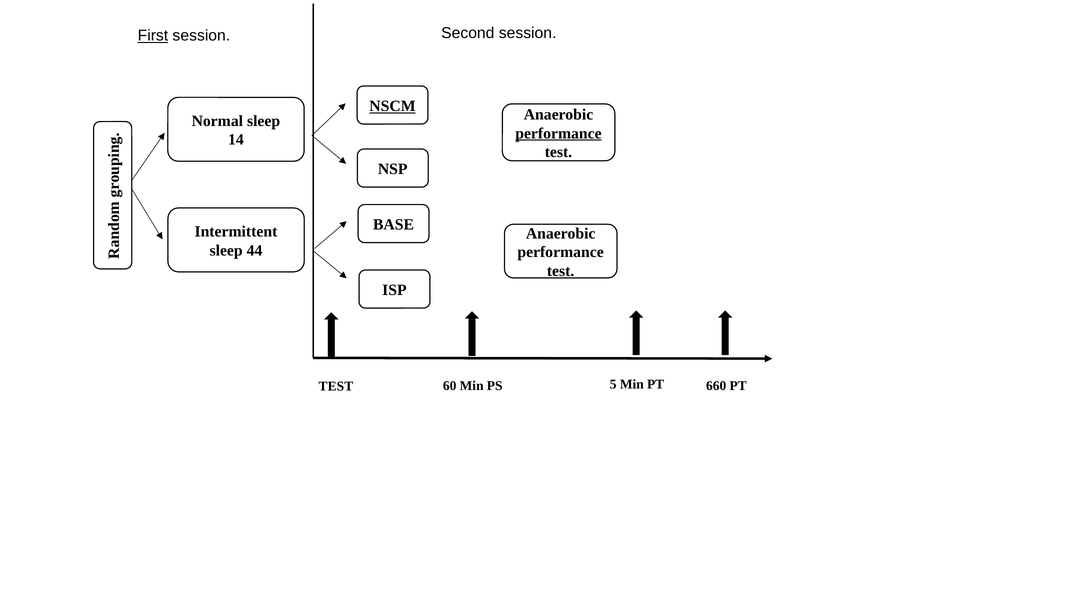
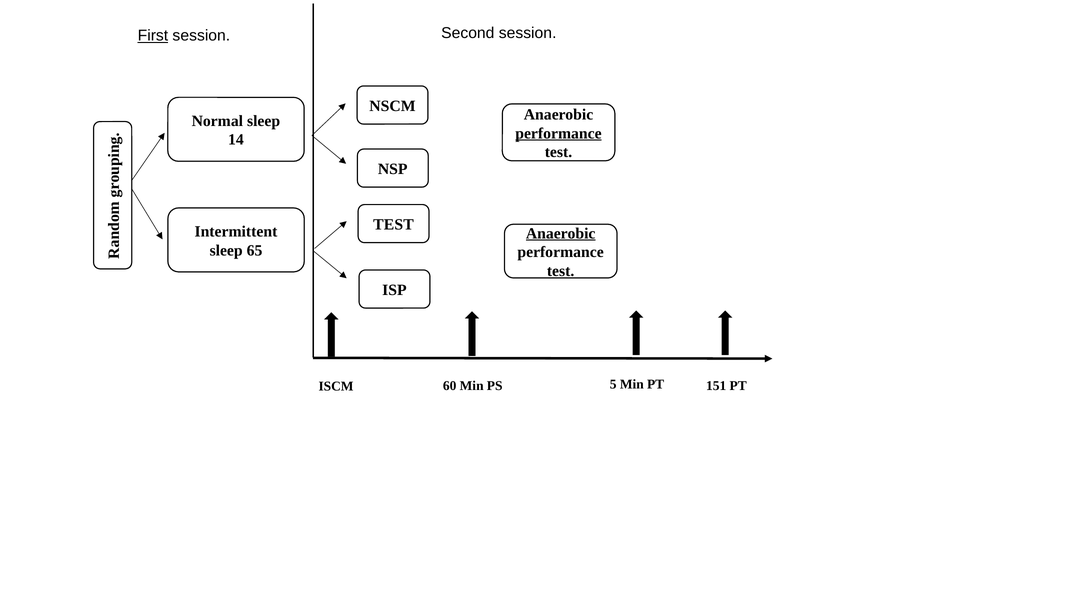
NSCM underline: present -> none (392, 106)
BASE: BASE -> TEST (393, 225)
Anaerobic underline: none -> present (561, 233)
44: 44 -> 65 (255, 250)
TEST: TEST -> ISCM (336, 386)
660: 660 -> 151 (716, 386)
